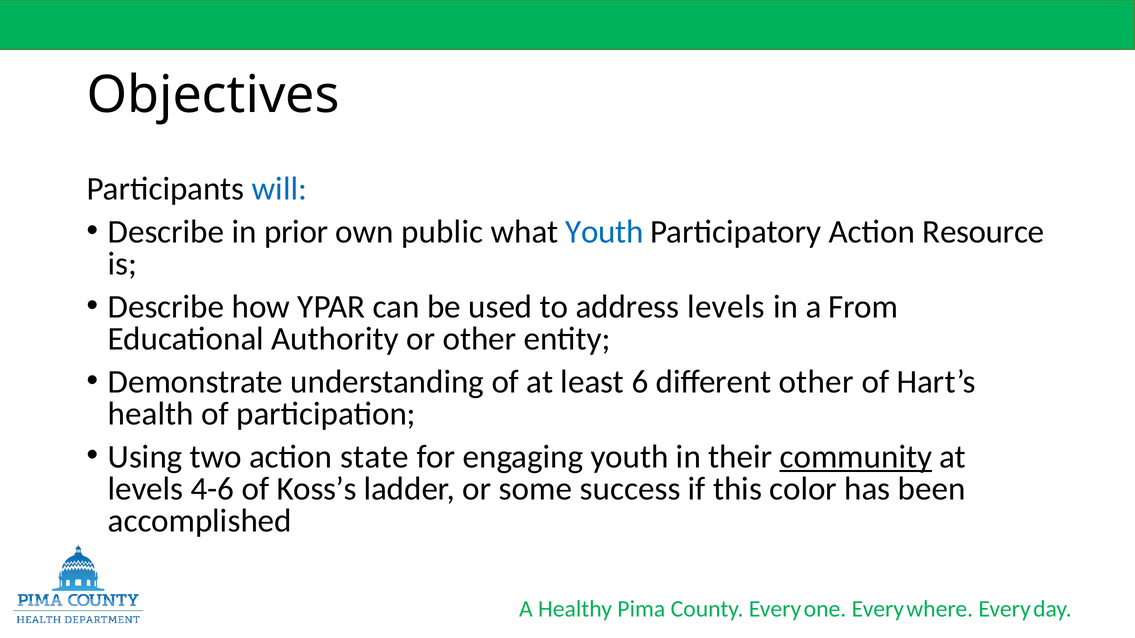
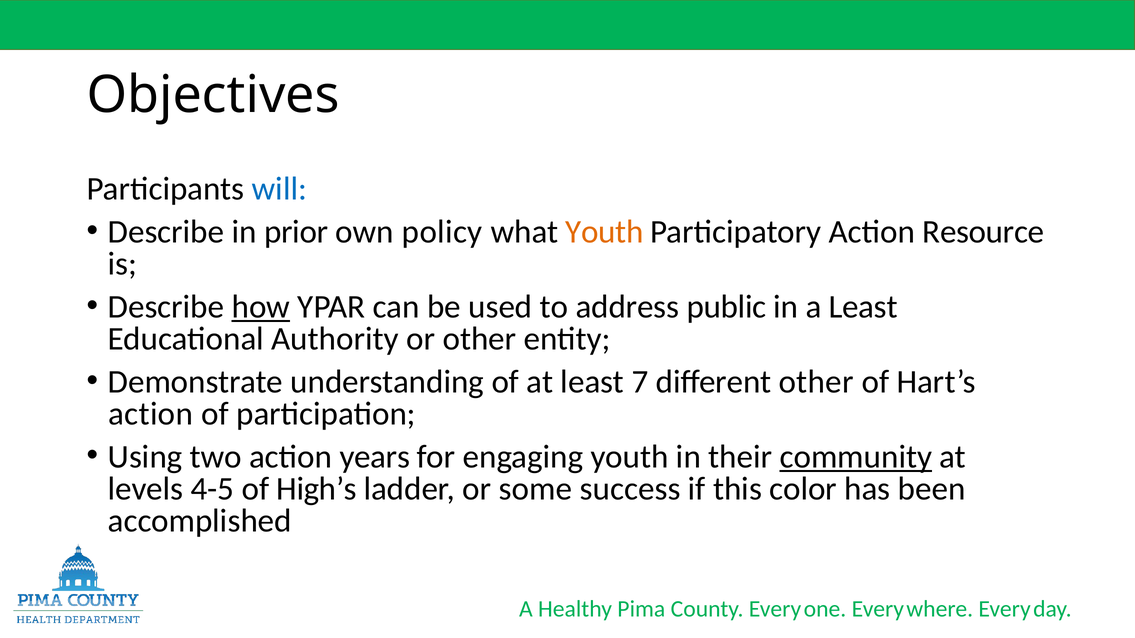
public: public -> policy (442, 232)
Youth colour: blue -> orange (604, 232)
how underline: none -> present (261, 307)
address levels: levels -> public (726, 307)
a From: From -> Least (863, 307)
6: 6 -> 7 (640, 382)
health: health -> action (151, 414)
state: state -> years (375, 457)
4-6: 4-6 -> 4-5 (212, 489)
Koss’s: Koss’s -> High’s (317, 489)
